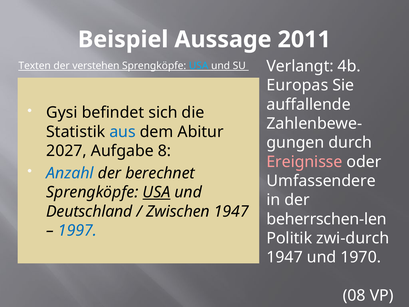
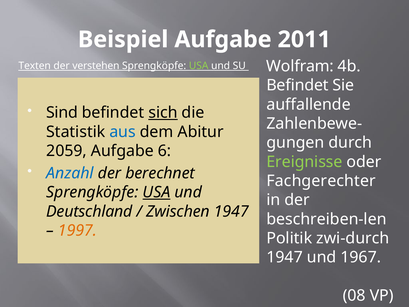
Beispiel Aussage: Aussage -> Aufgabe (223, 39)
Verlangt: Verlangt -> Wolfram (300, 66)
USA colour: light blue -> light green (199, 66)
Europas: Europas -> Befindet (298, 85)
Gysi: Gysi -> Sind (62, 113)
sich underline: none -> present (163, 113)
2027: 2027 -> 2059 (67, 151)
8: 8 -> 6 (165, 151)
Ereignisse colour: pink -> light green (304, 162)
Umfassendere: Umfassendere -> Fachgerechter (321, 181)
beherrschen-len: beherrschen-len -> beschreiben-len (327, 219)
1997 colour: blue -> orange (78, 230)
1970: 1970 -> 1967 (361, 257)
